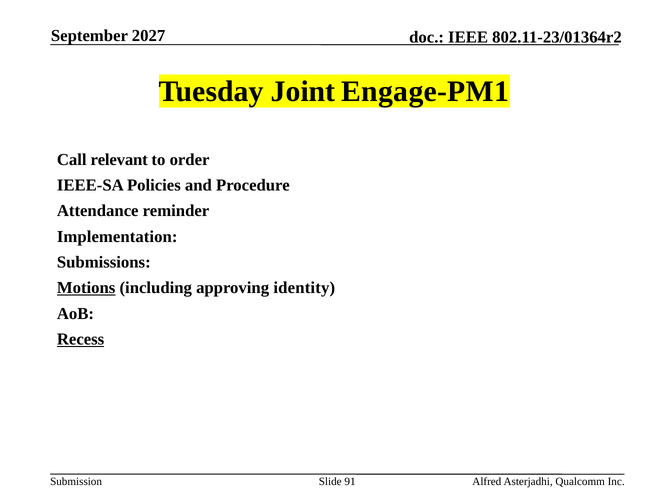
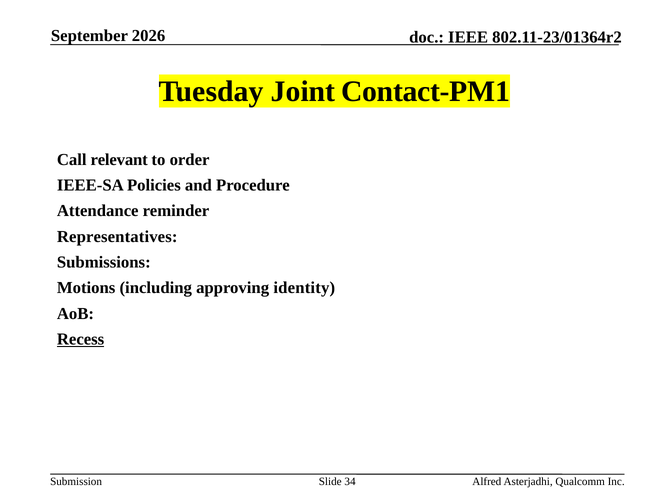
2027: 2027 -> 2026 (149, 35)
Engage-PM1: Engage-PM1 -> Contact-PM1 (426, 91)
Implementation: Implementation -> Representatives (117, 236)
Motions underline: present -> none (86, 288)
91: 91 -> 34 (350, 481)
